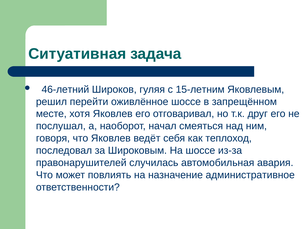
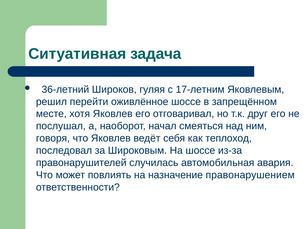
46-летний: 46-летний -> 36-летний (65, 89)
15-летним: 15-летним -> 17-летним (200, 89)
административное: административное -> правонарушением (250, 175)
